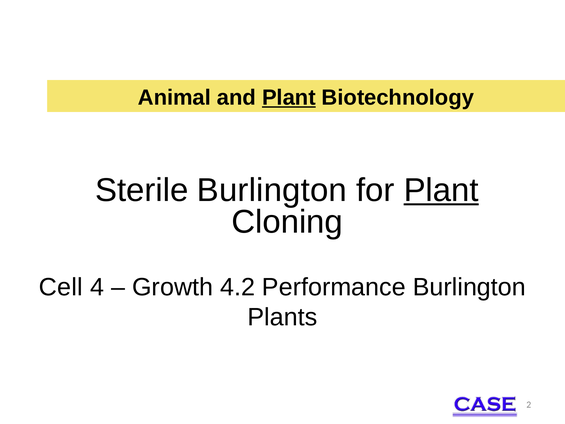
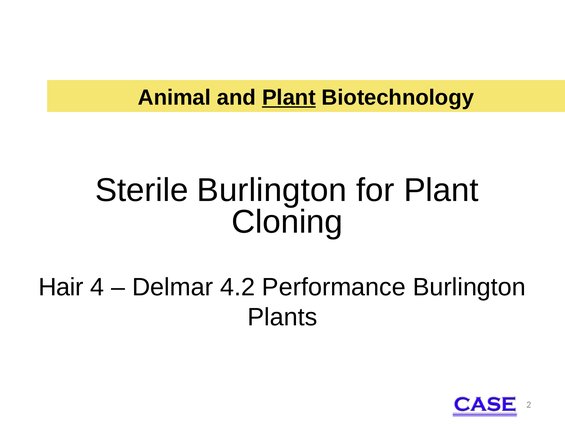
Plant underline: present -> none (441, 190)
Cell: Cell -> Hair (61, 287)
Growth: Growth -> Delmar (173, 287)
